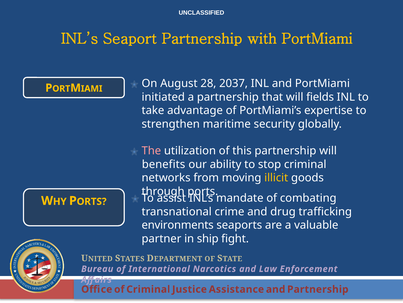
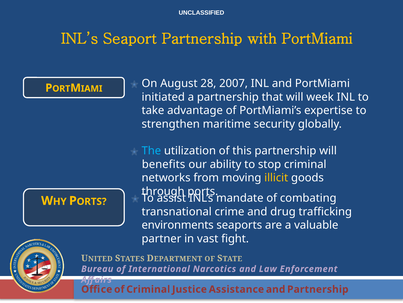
2037: 2037 -> 2007 (234, 83)
fields: fields -> week (320, 97)
The colour: pink -> light blue (151, 151)
ship: ship -> vast (208, 238)
